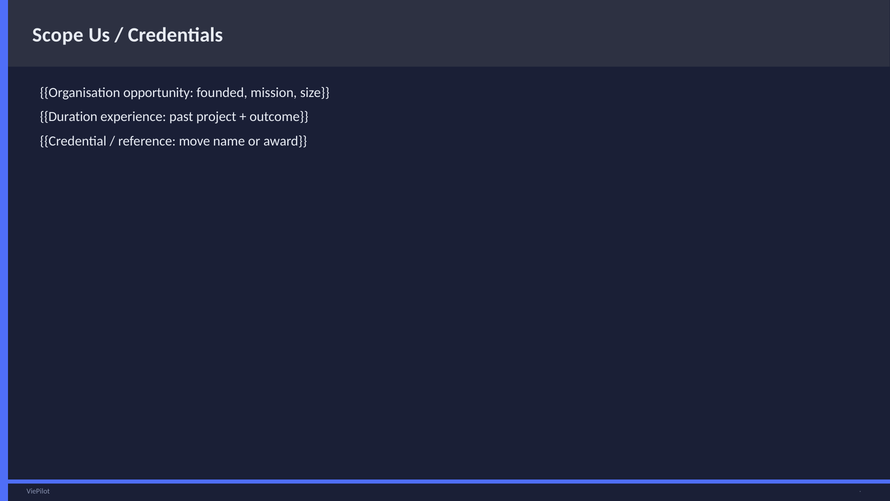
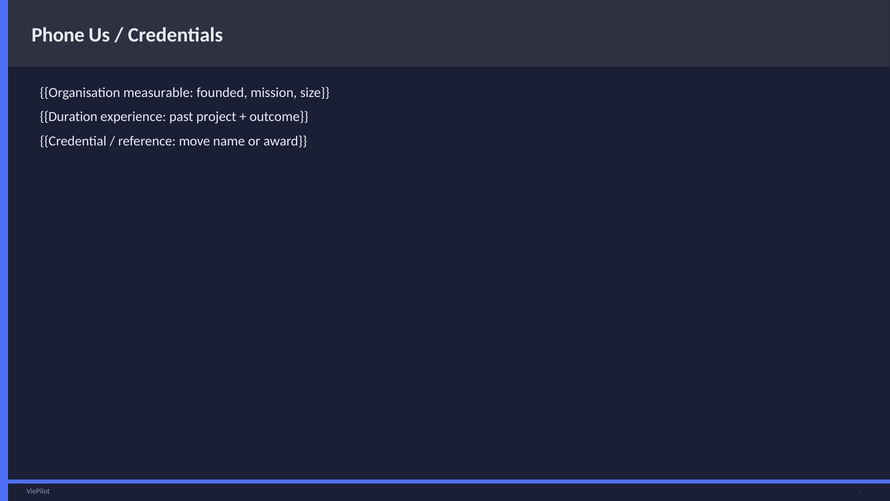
Scope: Scope -> Phone (58, 35)
opportunity: opportunity -> measurable (158, 93)
